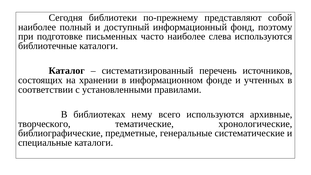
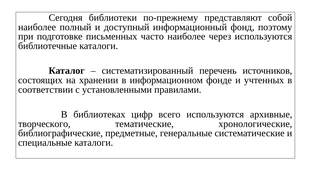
слева: слева -> через (220, 37)
нему: нему -> цифр (142, 114)
